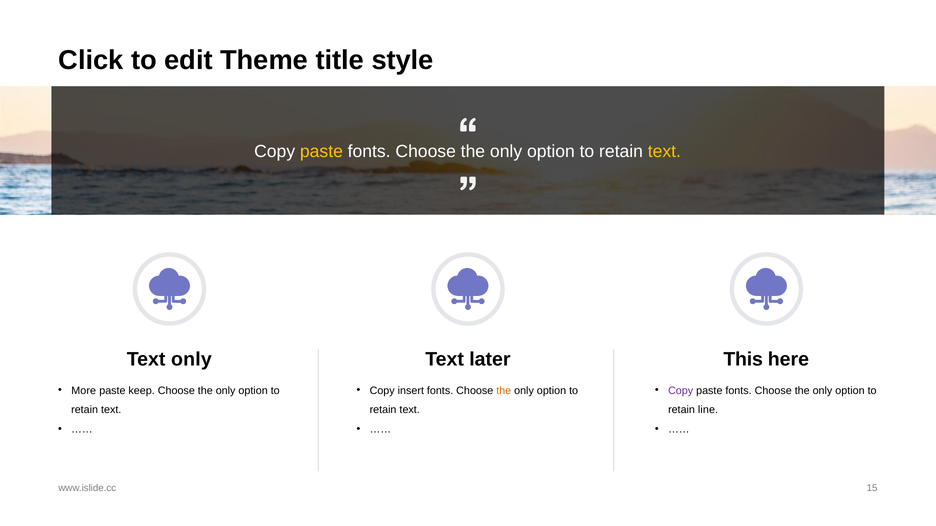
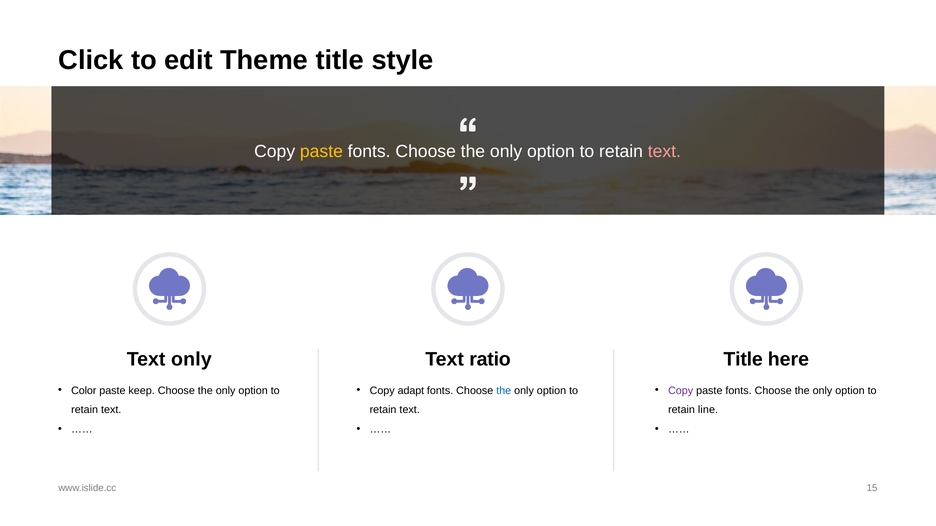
text colour: yellow -> pink (664, 152)
later: later -> ratio (490, 360)
This: This -> Title (743, 360)
More: More -> Color (84, 391)
insert: insert -> adapt (411, 391)
the colour: orange -> blue (504, 391)
